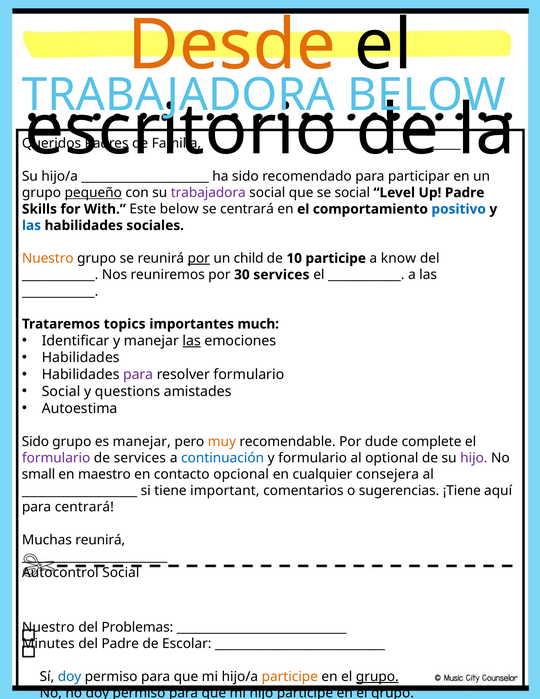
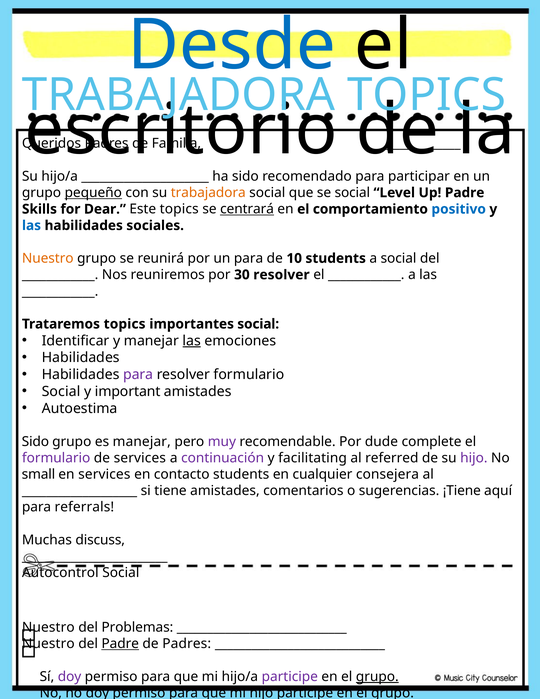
Desde colour: orange -> blue (232, 45)
BELOW: BELOW -> TOPICS (426, 95)
trabajadora colour: purple -> orange (208, 193)
With: With -> Dear (105, 209)
Este below: below -> topics (179, 209)
centrará underline: none -> present (247, 209)
por underline: present -> none (199, 258)
un child: child -> para (249, 258)
10 participe: participe -> students (336, 258)
a know: know -> social (399, 258)
30 services: services -> resolver (281, 275)
importantes much: much -> social (258, 324)
questions: questions -> important (128, 391)
muy colour: orange -> purple (222, 441)
continuación colour: blue -> purple (223, 458)
y formulario: formulario -> facilitating (313, 458)
optional: optional -> referred (392, 458)
en maestro: maestro -> services (104, 474)
contacto opcional: opcional -> students (241, 474)
tiene important: important -> amistades (225, 491)
para centrará: centrará -> referrals (84, 507)
Muchas reunirá: reunirá -> discuss (100, 540)
Minutes: Minutes -> Nuestro (48, 644)
Padre underline: none -> present (120, 644)
de Escolar: Escolar -> Padres (187, 644)
doy colour: blue -> purple (70, 676)
participe colour: orange -> purple (290, 676)
